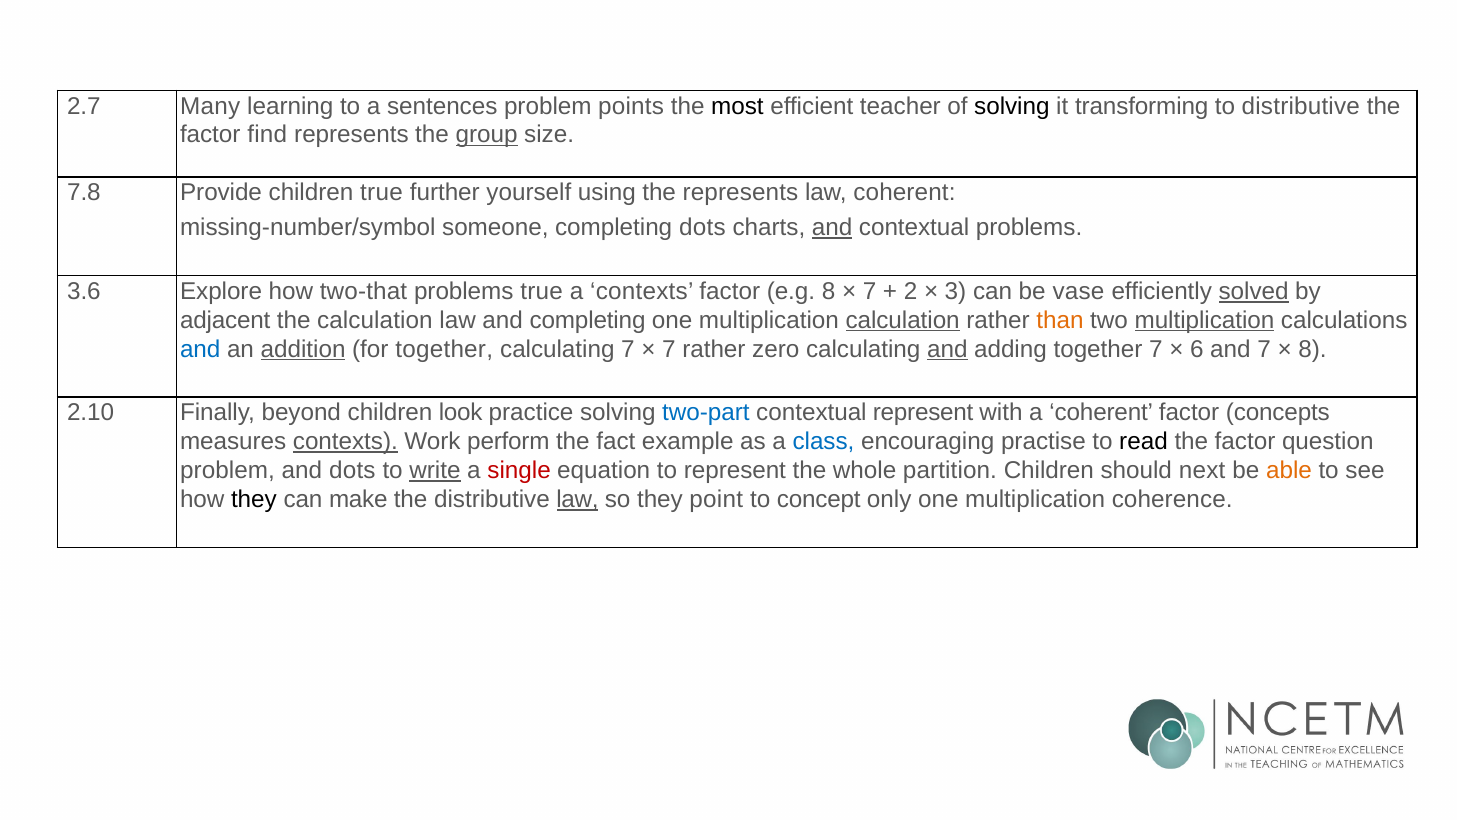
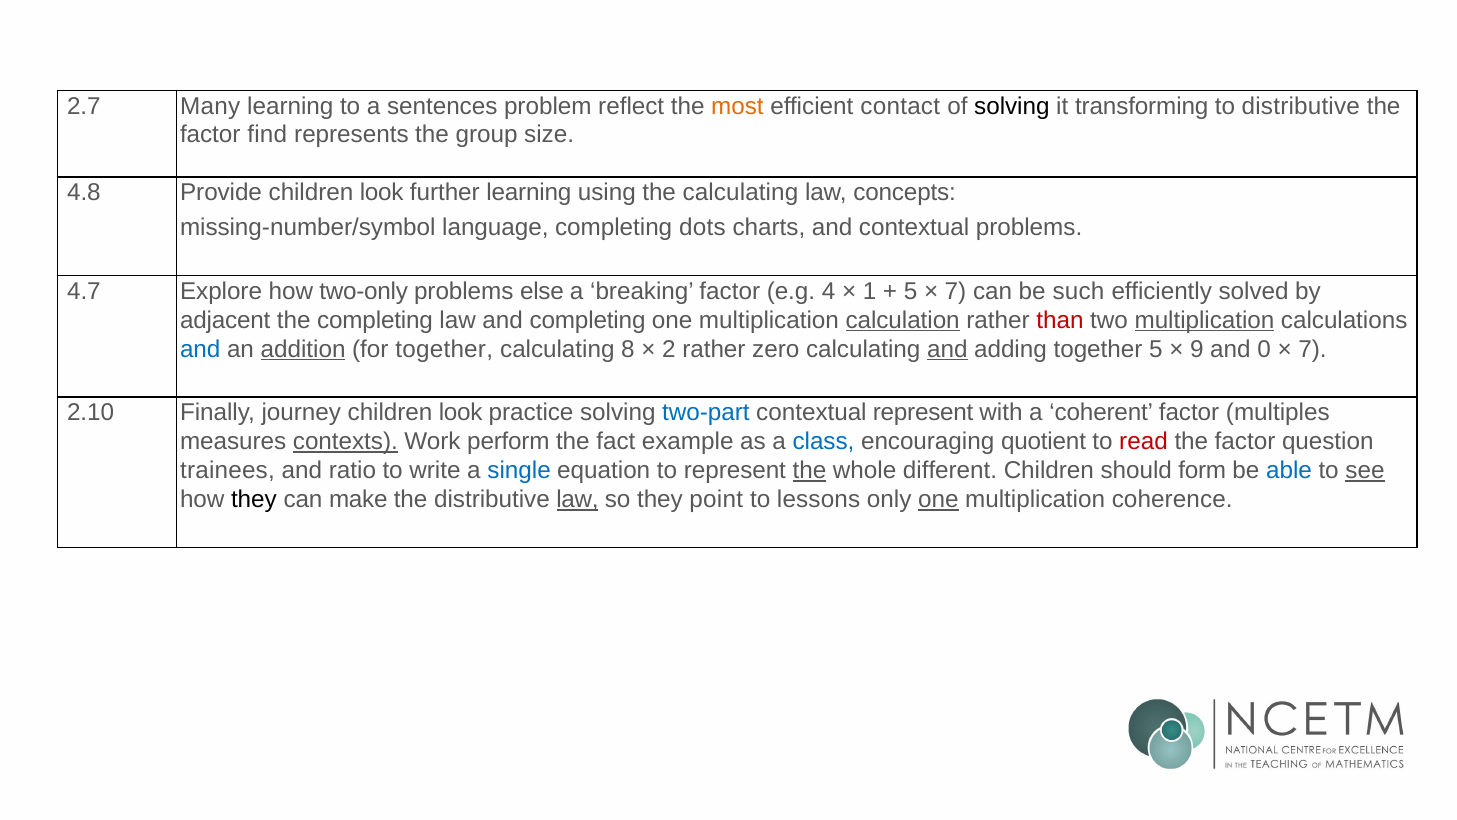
points: points -> reflect (631, 106)
most colour: black -> orange (737, 106)
teacher: teacher -> contact (900, 106)
group underline: present -> none (487, 135)
7.8: 7.8 -> 4.8 (84, 193)
Provide children true: true -> look (382, 193)
further yourself: yourself -> learning (529, 193)
the represents: represents -> calculating (740, 193)
law coherent: coherent -> concepts (905, 193)
someone: someone -> language (495, 227)
and underline: present -> none (832, 227)
3.6: 3.6 -> 4.7 (84, 291)
two-that: two-that -> two-only (364, 291)
problems true: true -> else (542, 291)
a contexts: contexts -> breaking (642, 291)
e.g 8: 8 -> 4 (829, 291)
7: 7 -> 1 (870, 291)
2: 2 -> 5 (911, 291)
3: 3 -> 7 (956, 291)
vase: vase -> such (1078, 291)
solved underline: present -> none (1254, 291)
the calculation: calculation -> completing (375, 320)
than colour: orange -> red (1060, 320)
calculating 7: 7 -> 8 (628, 349)
7: 7 -> 2 (669, 349)
together 7: 7 -> 5 (1156, 349)
6: 6 -> 9 (1197, 349)
and 7: 7 -> 0 (1264, 349)
8: 8 -> 7 (1313, 349)
beyond: beyond -> journey (301, 413)
concepts: concepts -> multiples (1278, 413)
practise: practise -> quotient (1044, 441)
read colour: black -> red (1144, 441)
problem: problem -> trainees (227, 470)
and dots: dots -> ratio (352, 470)
write underline: present -> none (435, 470)
single colour: red -> blue (519, 470)
the underline: none -> present (809, 470)
partition: partition -> different (950, 470)
next: next -> form (1202, 470)
able colour: orange -> blue (1289, 470)
see underline: none -> present (1365, 470)
concept: concept -> lessons (819, 499)
one underline: none -> present (938, 499)
